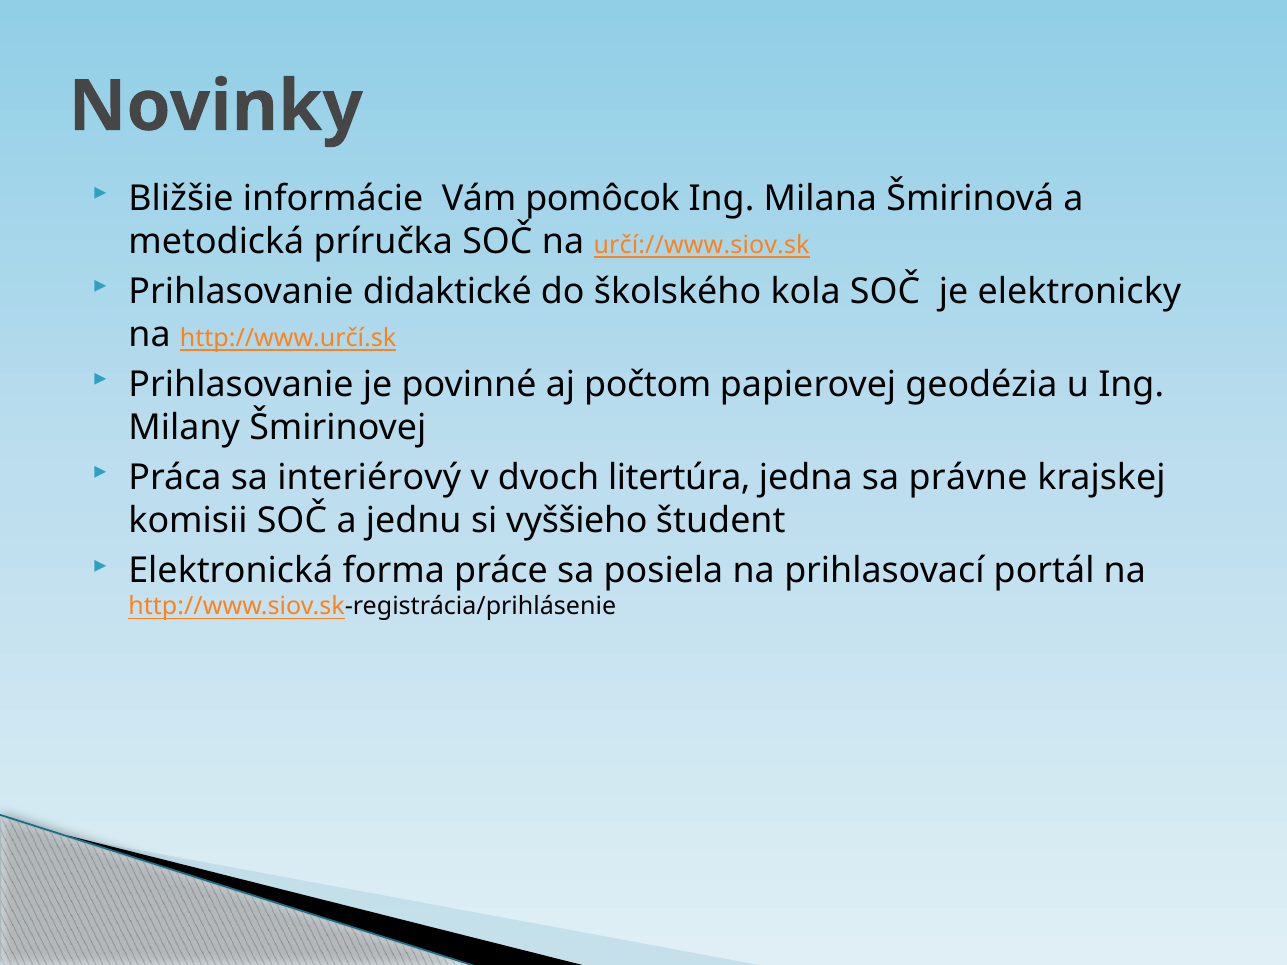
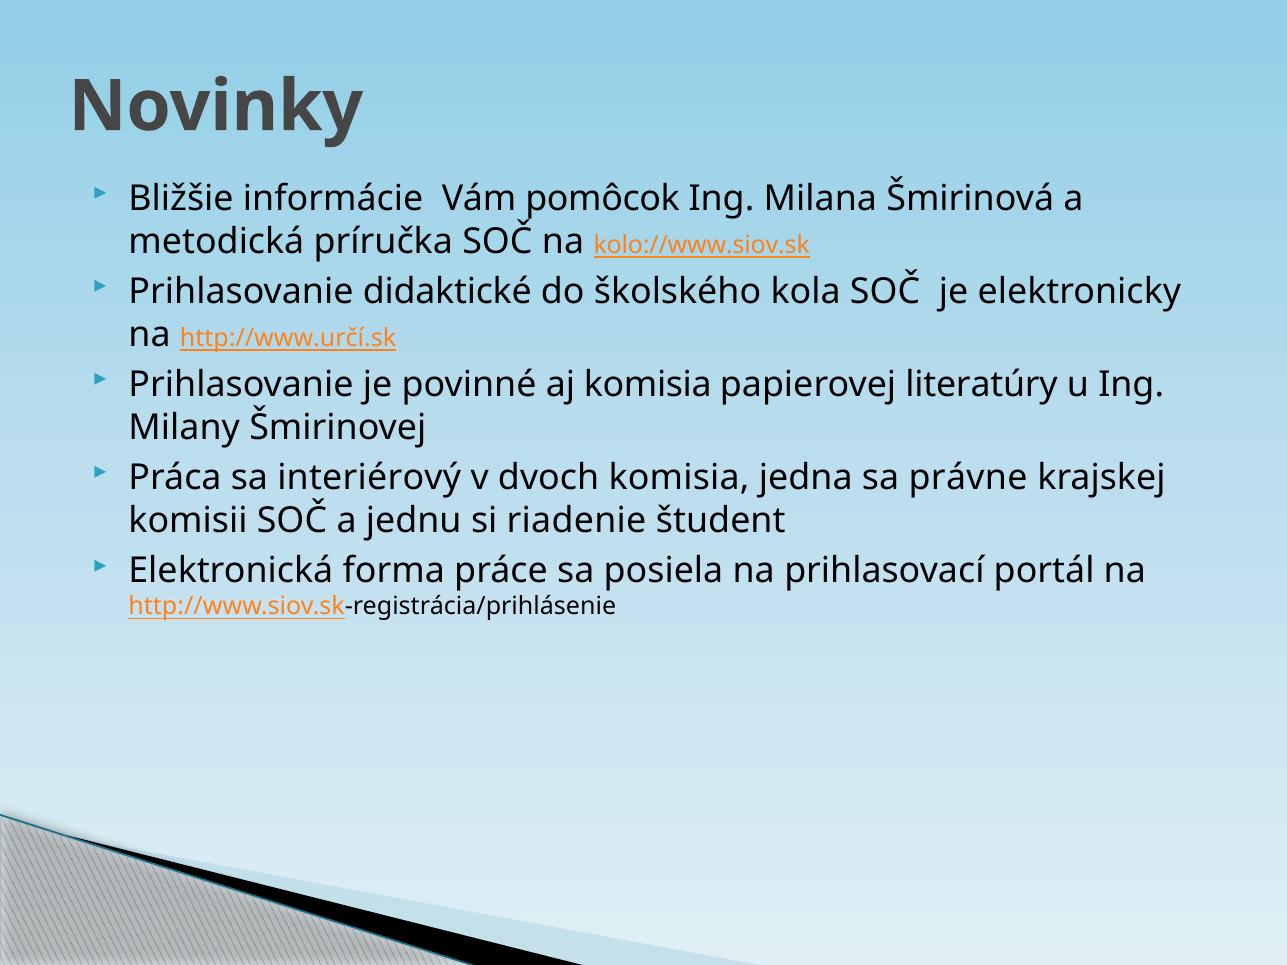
určí://www.siov.sk: určí://www.siov.sk -> kolo://www.siov.sk (702, 245)
aj počtom: počtom -> komisia (648, 385)
geodézia: geodézia -> literatúry (982, 385)
dvoch litertúra: litertúra -> komisia (679, 478)
vyššieho: vyššieho -> riadenie (576, 521)
